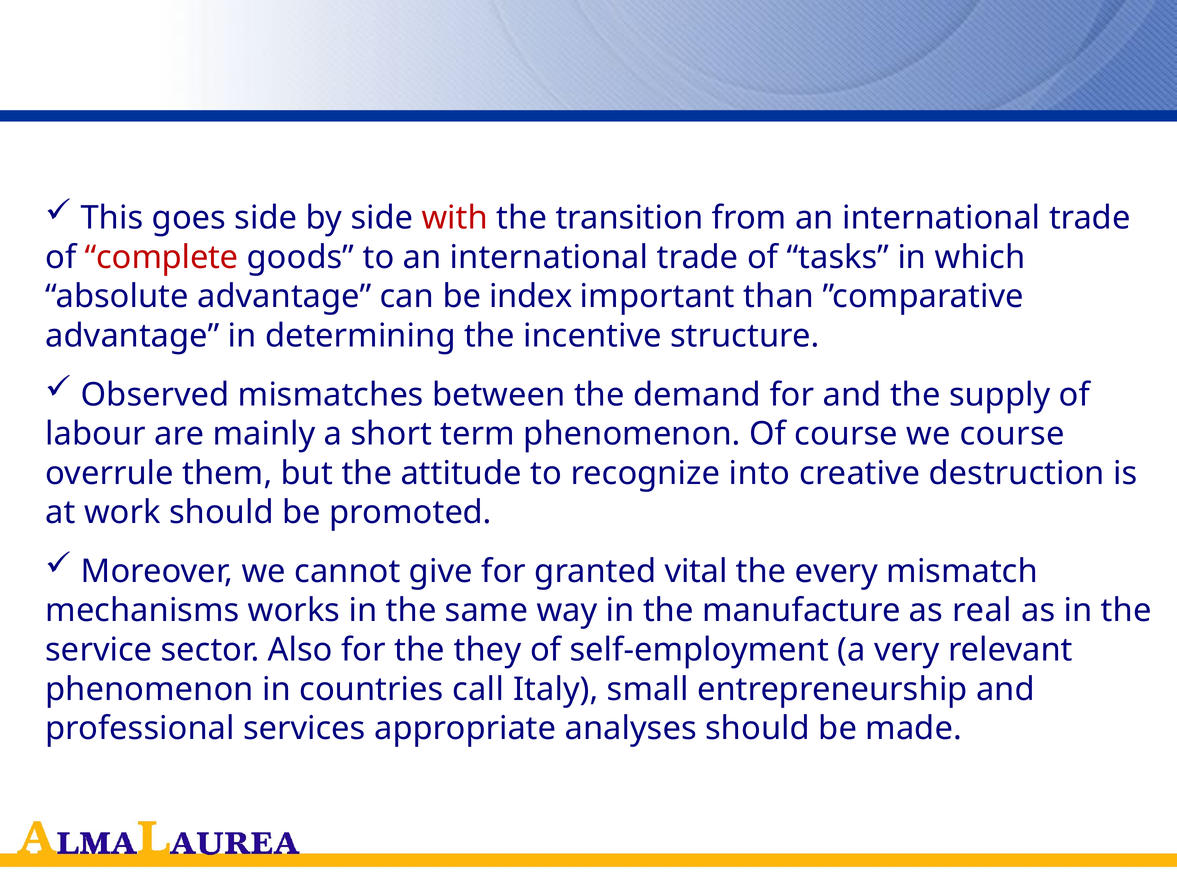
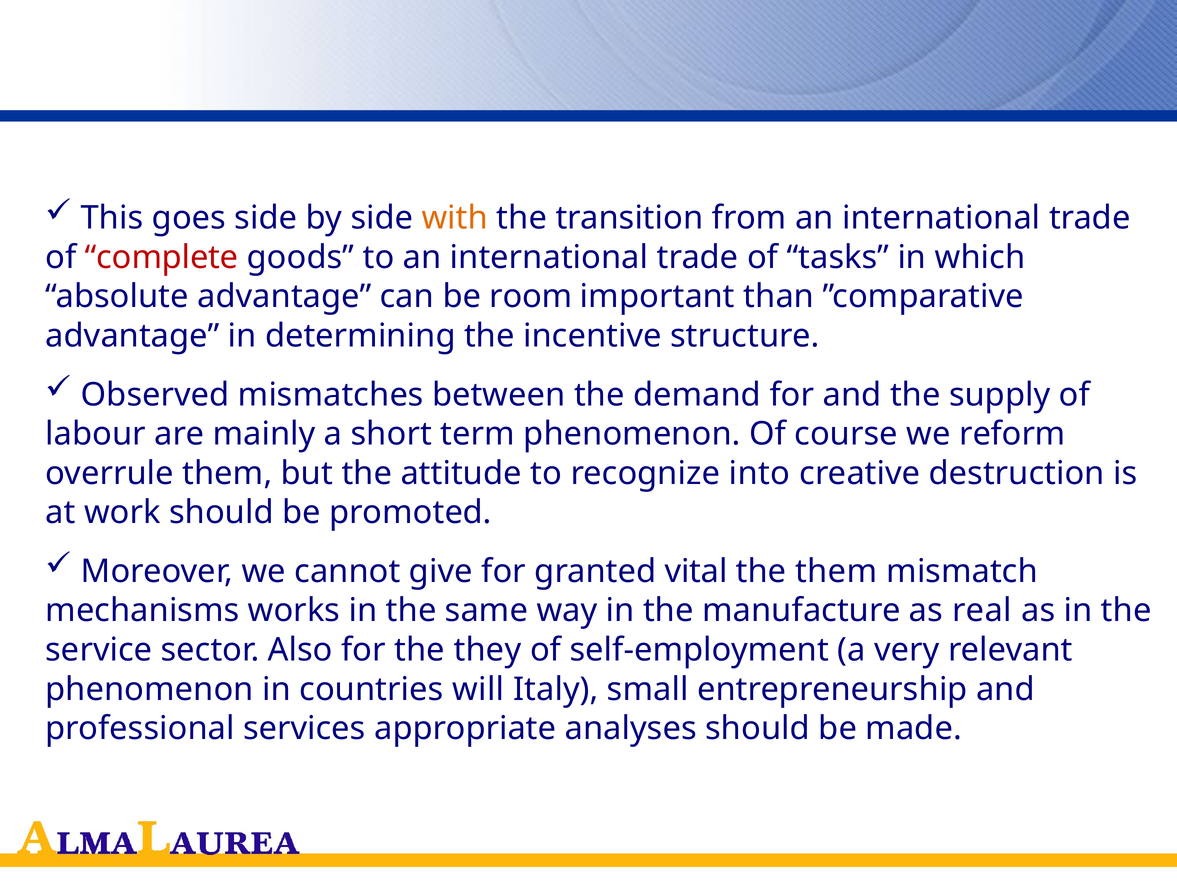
with colour: red -> orange (455, 218)
index: index -> room (531, 297)
we course: course -> reform (1012, 434)
the every: every -> them (836, 571)
call: call -> will (478, 689)
